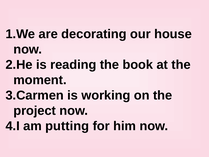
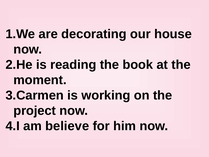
putting: putting -> believe (67, 126)
